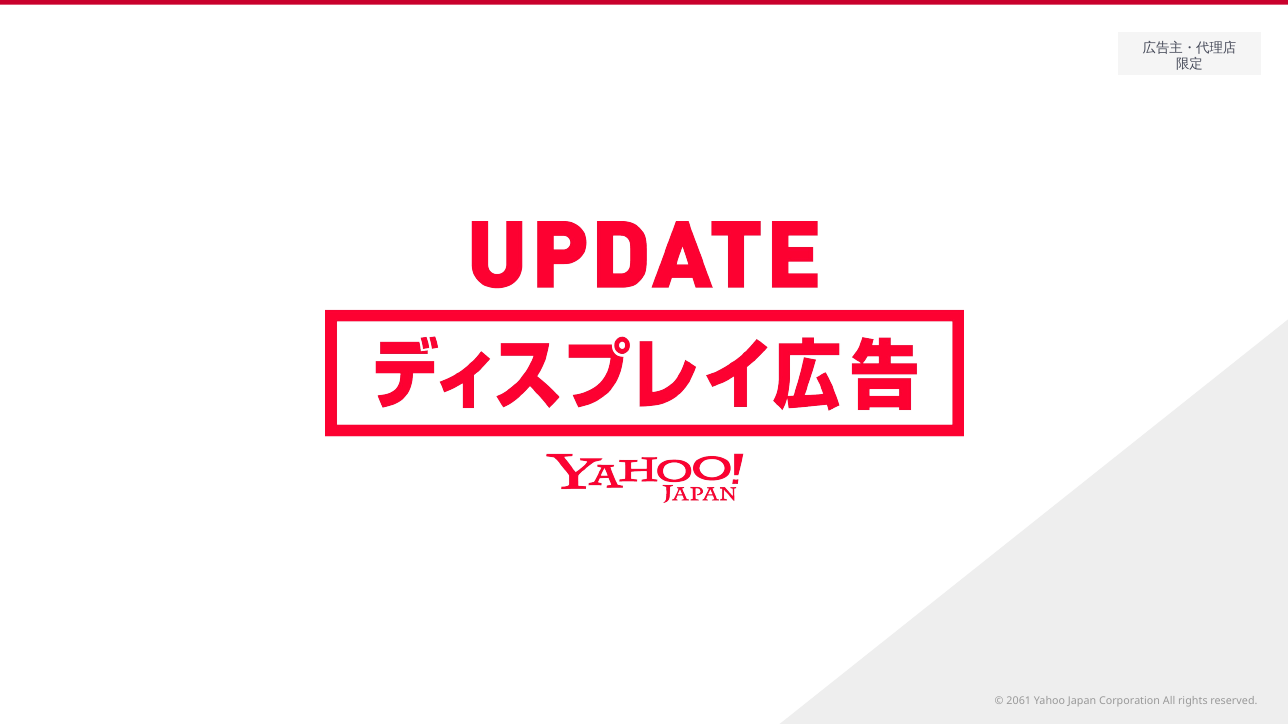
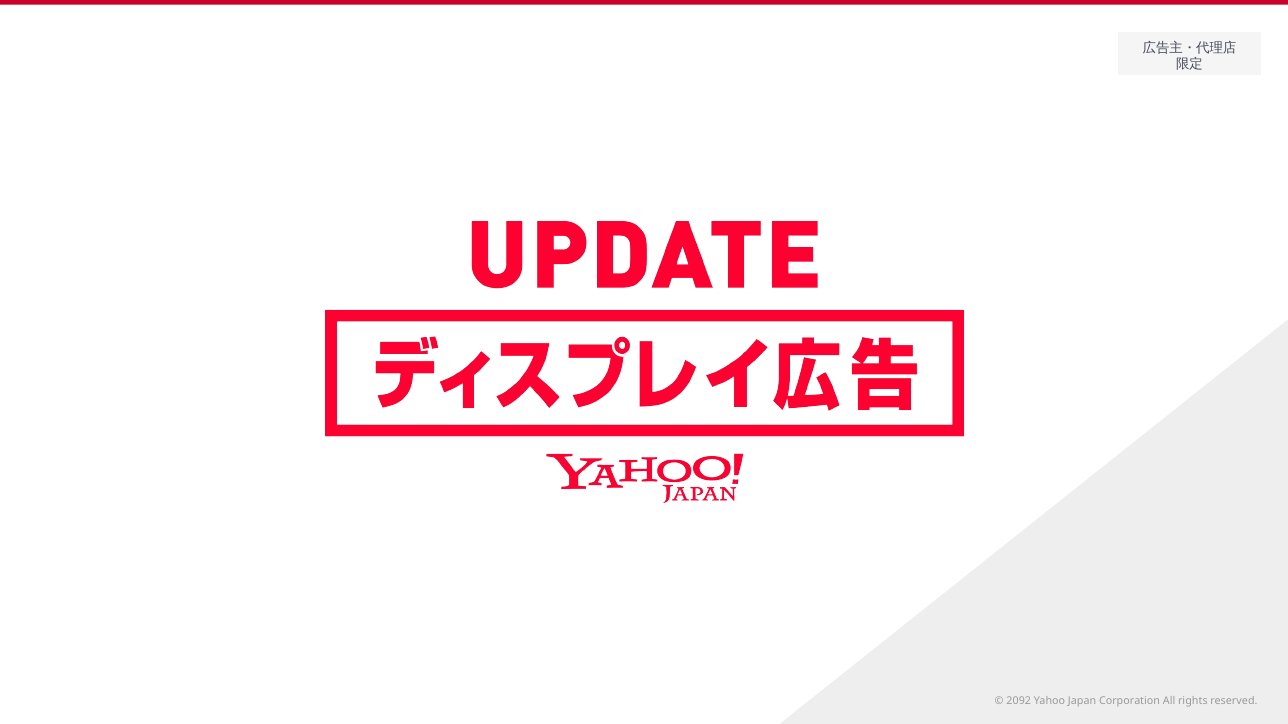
2061: 2061 -> 2092 (1019, 701)
